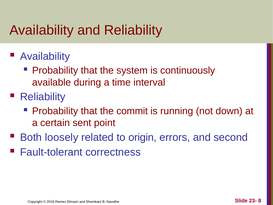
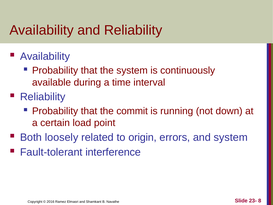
sent: sent -> load (82, 123)
and second: second -> system (231, 137)
correctness: correctness -> interference (113, 152)
